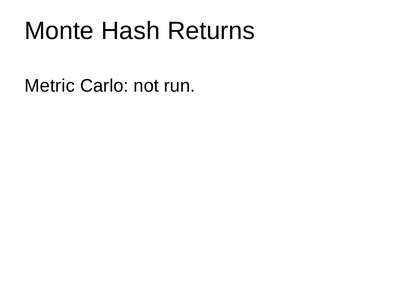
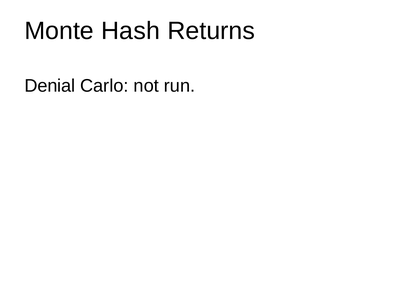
Metric: Metric -> Denial (50, 86)
